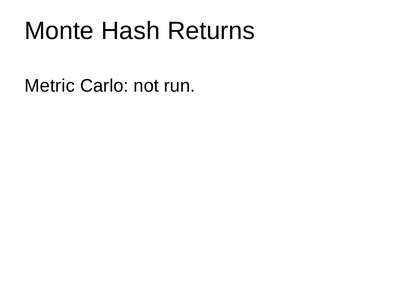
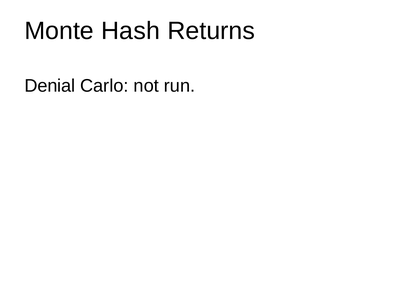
Metric: Metric -> Denial (50, 86)
